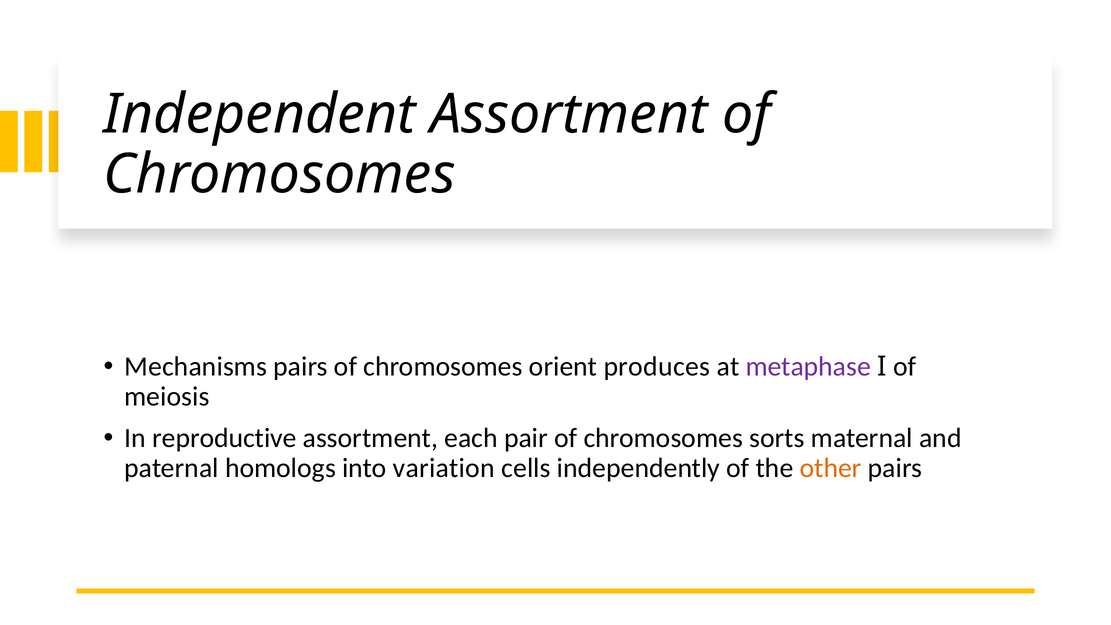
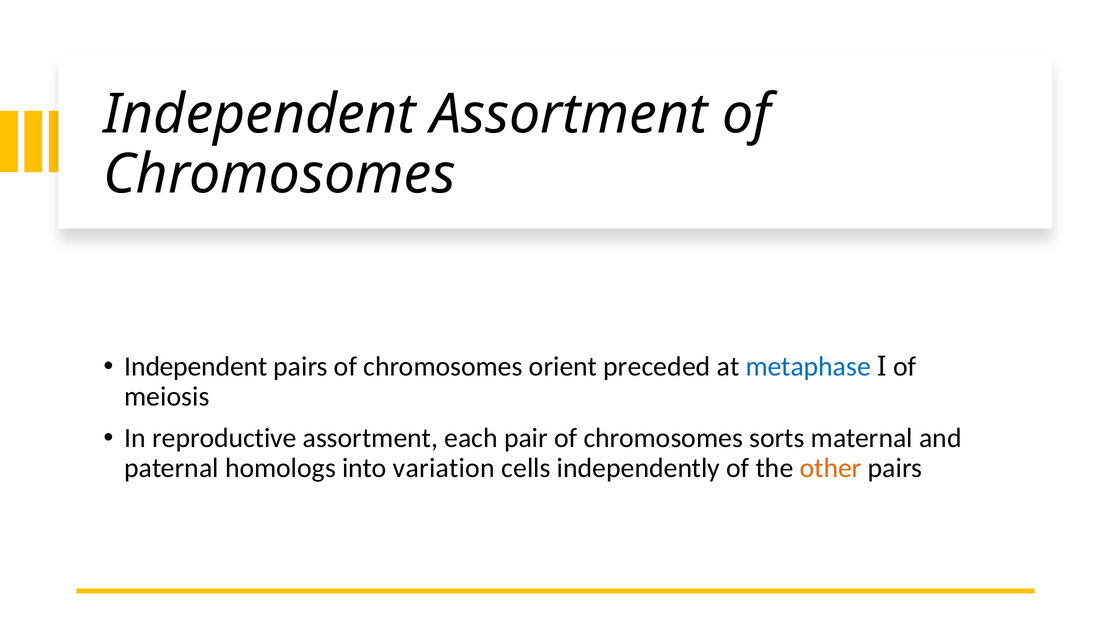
Mechanisms: Mechanisms -> Independent (196, 366)
produces: produces -> preceded (657, 366)
metaphase colour: purple -> blue (808, 366)
